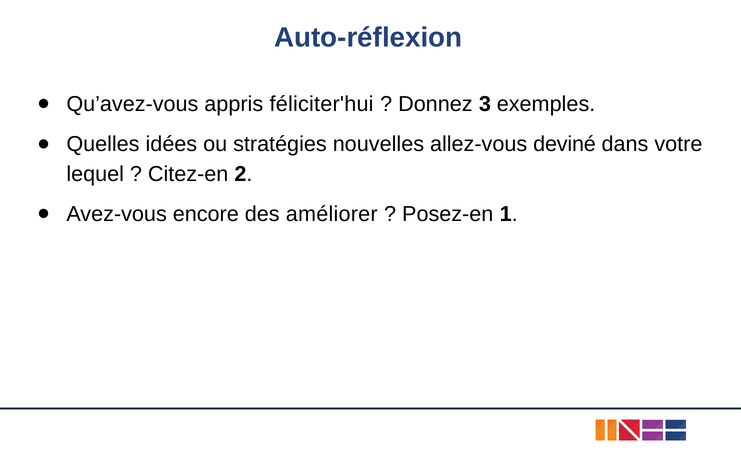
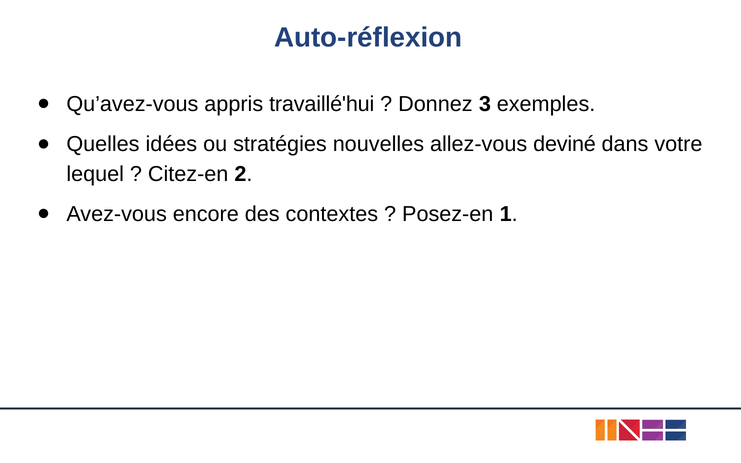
féliciter'hui: féliciter'hui -> travaillé'hui (322, 104)
améliorer: améliorer -> contextes (332, 214)
